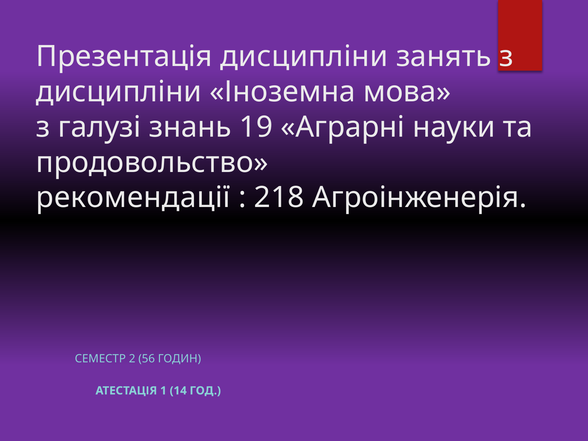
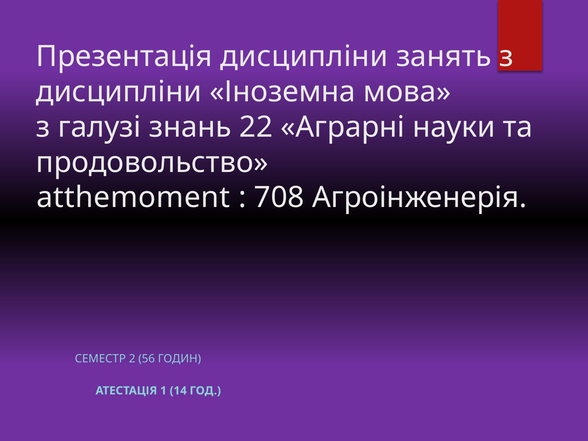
19: 19 -> 22 (256, 127)
рекомендації: рекомендації -> atthemoment (133, 198)
218: 218 -> 708 (279, 198)
